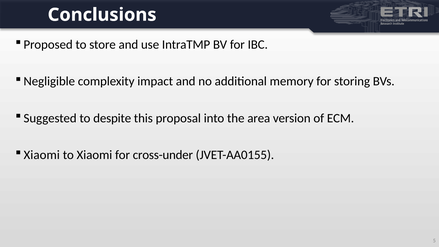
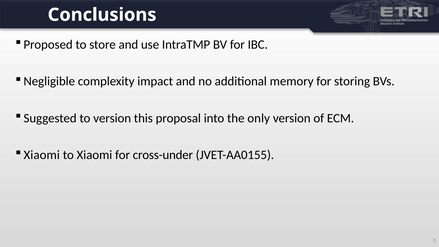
to despite: despite -> version (112, 118)
area: area -> only (259, 118)
